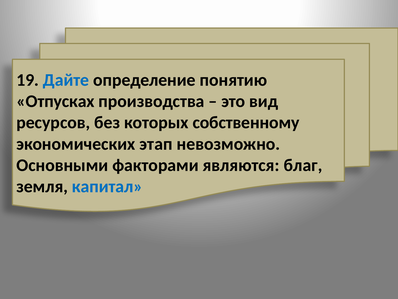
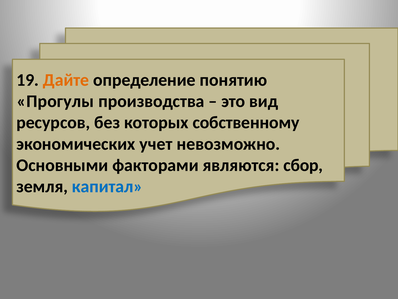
Дайте colour: blue -> orange (66, 80)
Отпусках: Отпусках -> Прогулы (55, 101)
этап: этап -> учет (156, 144)
благ: благ -> сбор (303, 165)
